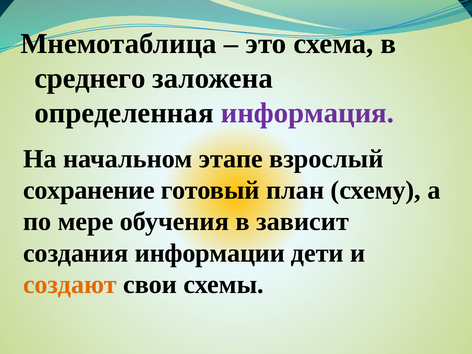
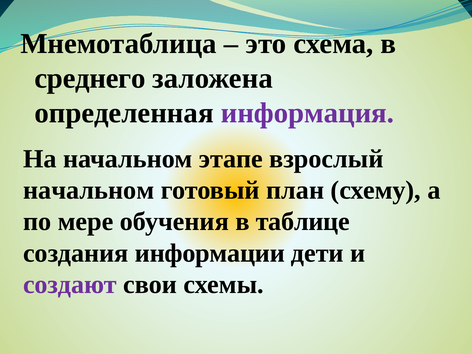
сохранение: сохранение -> начальном (89, 190)
зависит: зависит -> таблице (303, 222)
создают colour: orange -> purple (70, 285)
